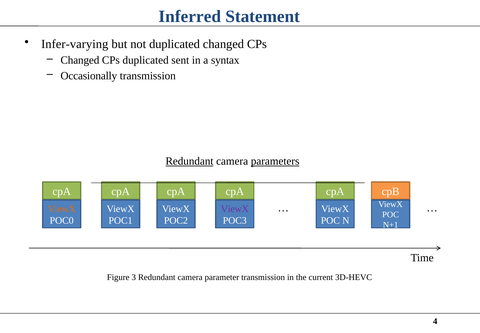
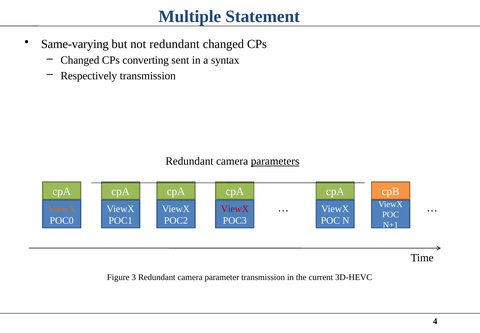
Inferred: Inferred -> Multiple (190, 17)
Infer-varying: Infer-varying -> Same-varying (75, 44)
not duplicated: duplicated -> redundant (174, 44)
CPs duplicated: duplicated -> converting (146, 60)
Occasionally: Occasionally -> Respectively (89, 76)
Redundant underline: present -> none (189, 161)
ViewX colour: purple -> red (235, 208)
